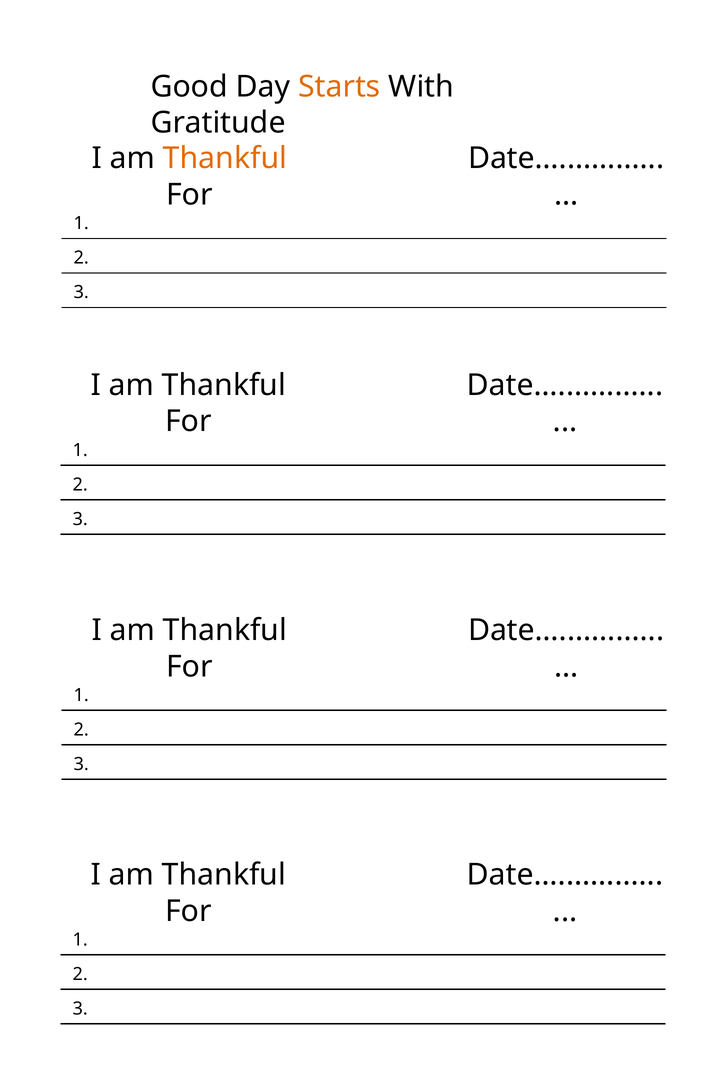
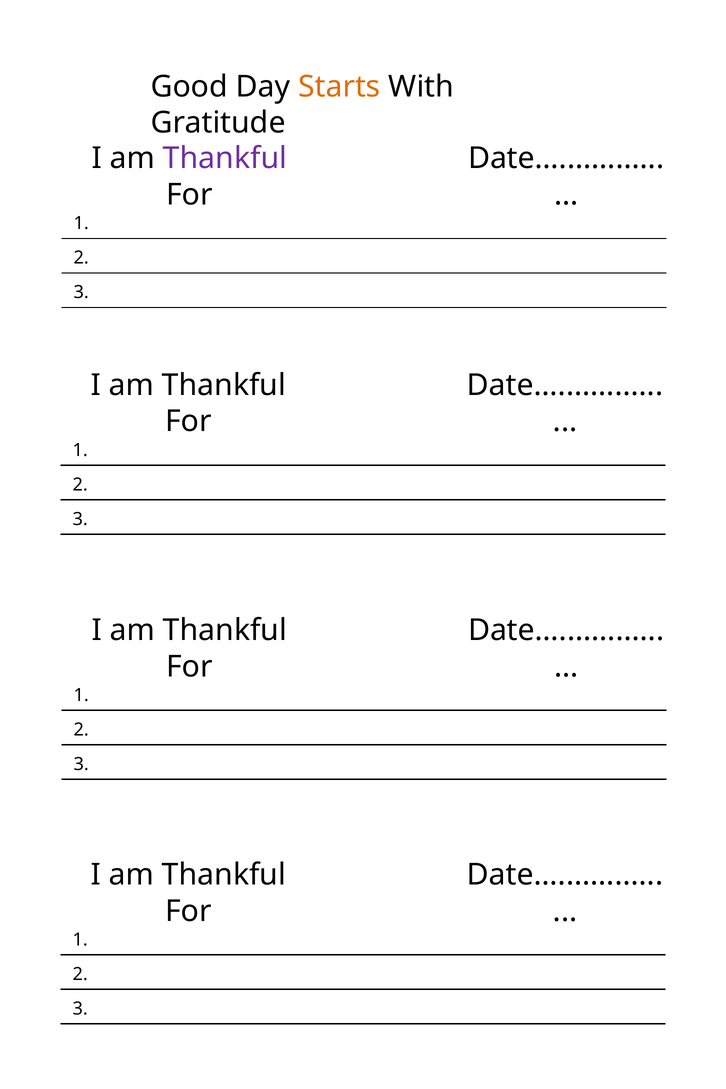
Thankful colour: orange -> purple (225, 158)
